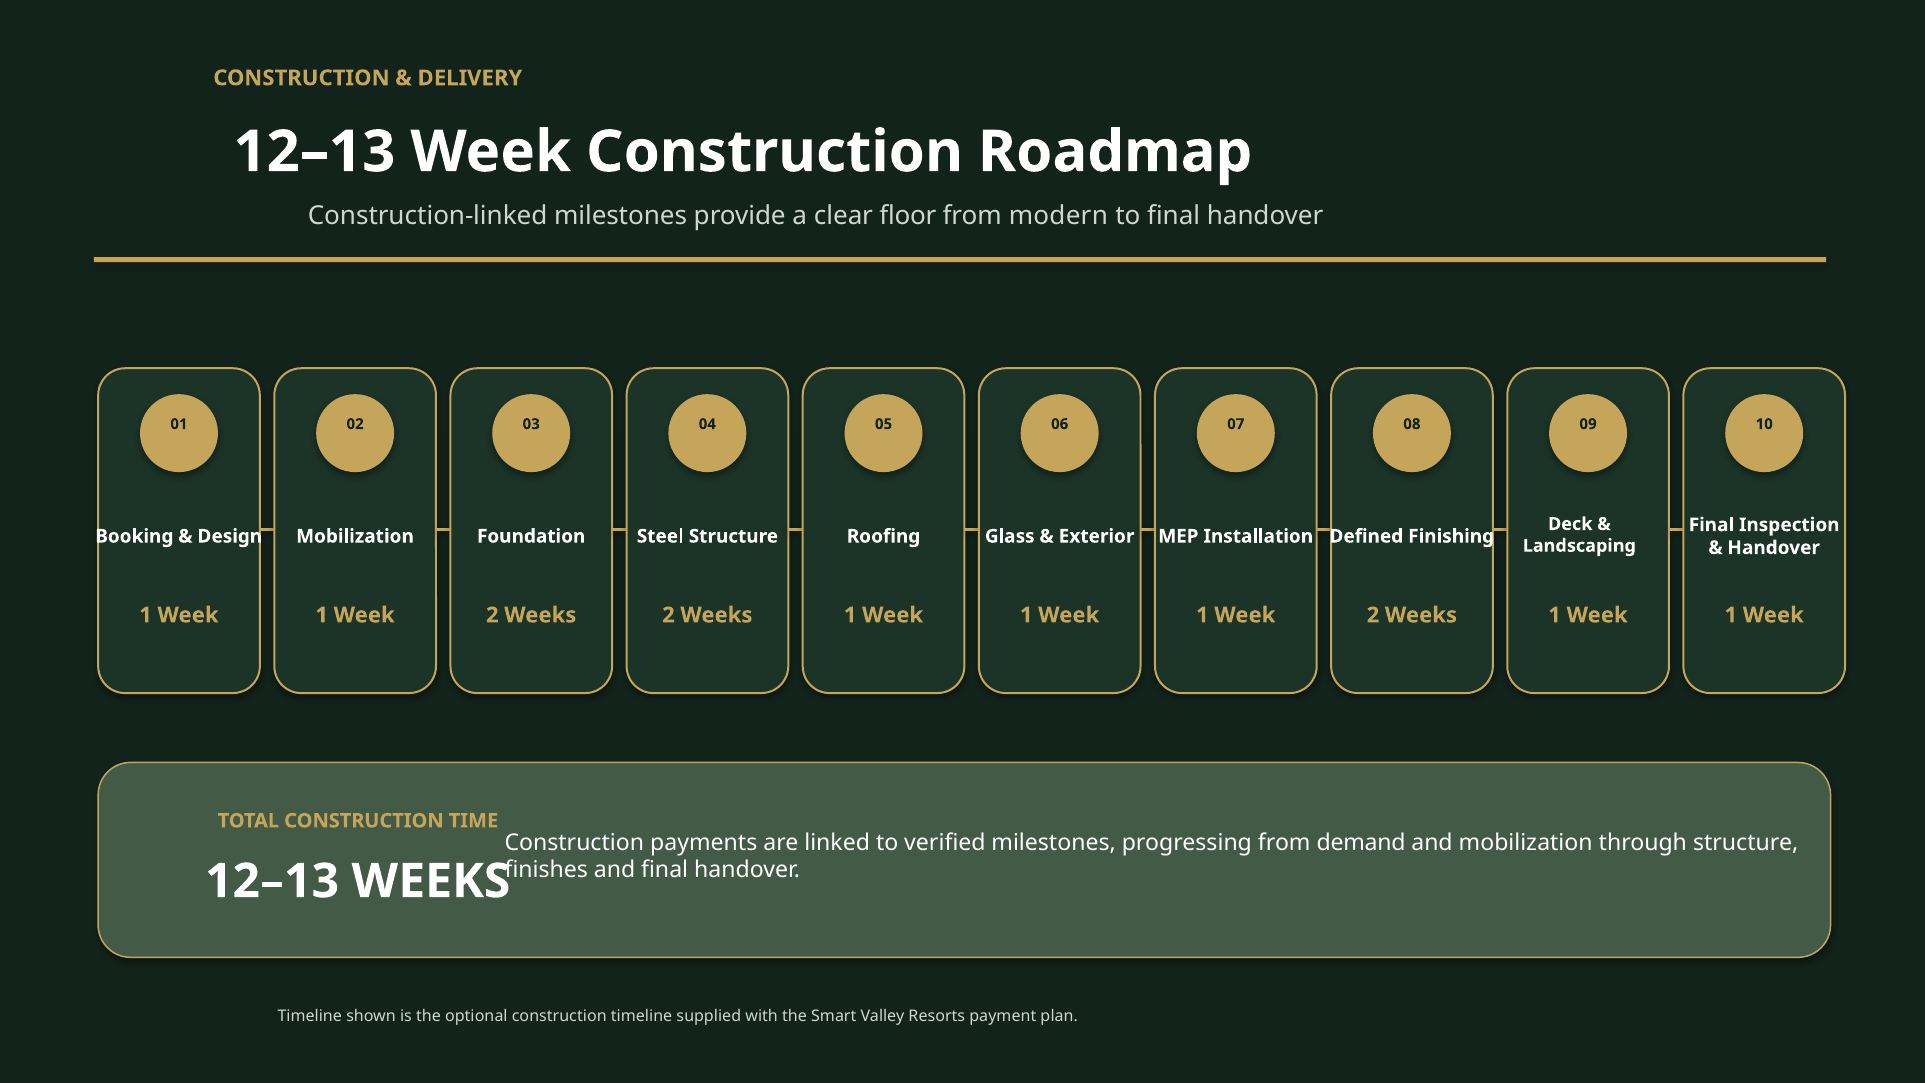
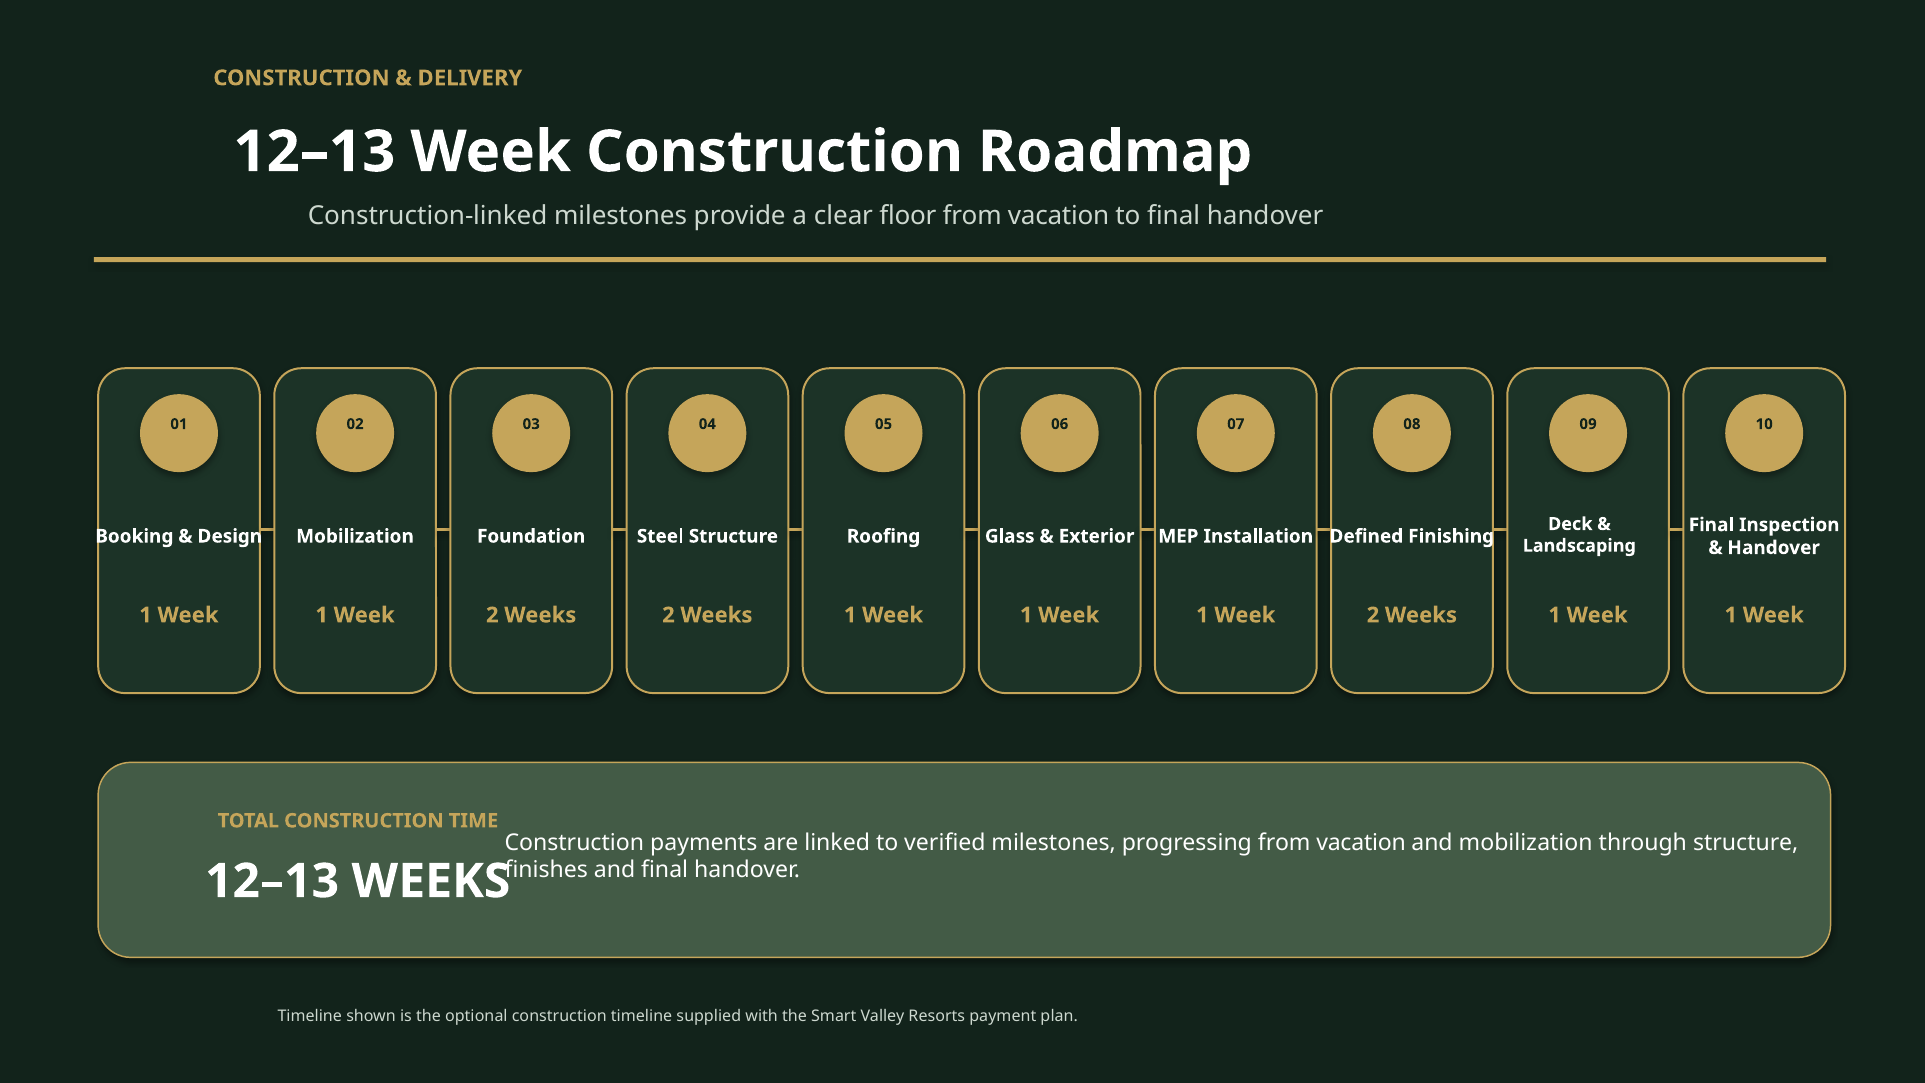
modern: modern -> vacation (1059, 215)
progressing from demand: demand -> vacation (1361, 842)
